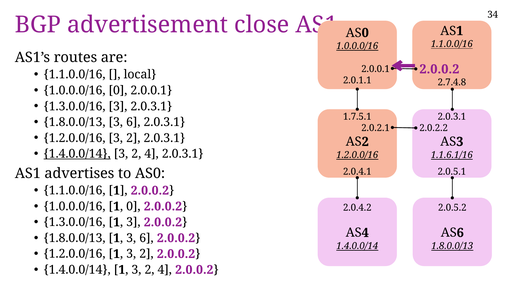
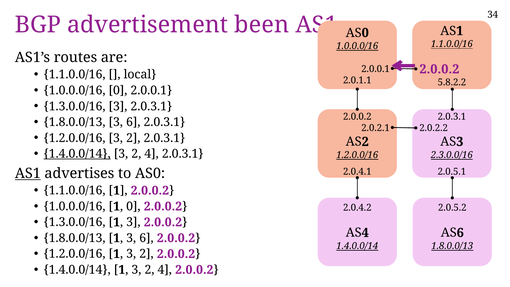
close: close -> been (262, 25)
2.7.4.8: 2.7.4.8 -> 5.8.2.2 (452, 82)
1.7.5.1: 1.7.5.1 -> 2.0.0.2 (357, 117)
1.1.6.1/16: 1.1.6.1/16 -> 2.3.0.0/16 (452, 155)
AS1 underline: none -> present (28, 173)
